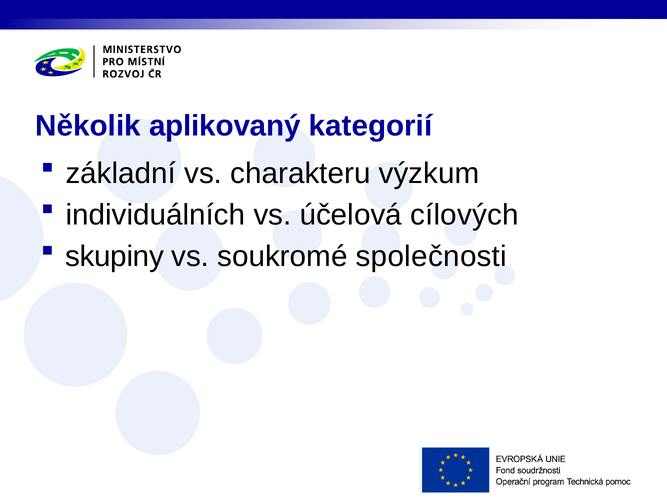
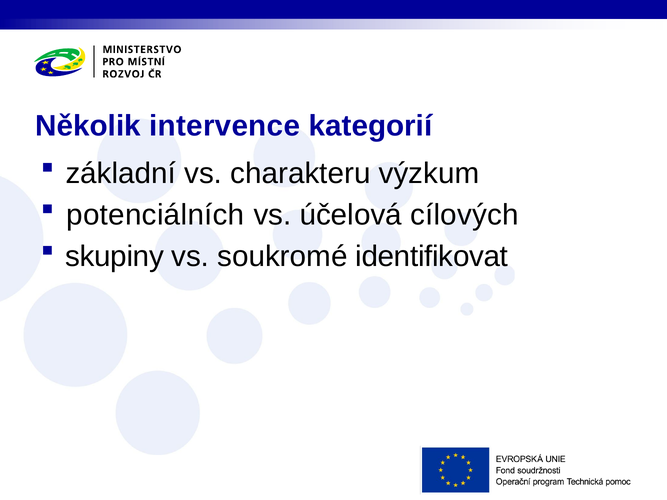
aplikovaný: aplikovaný -> intervence (225, 126)
individuálních: individuálních -> potenciálních (155, 215)
společnosti: společnosti -> identifikovat (432, 257)
